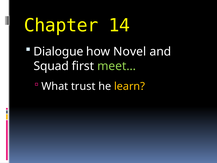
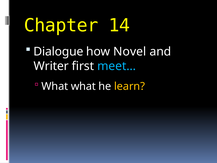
Squad: Squad -> Writer (51, 66)
meet… colour: light green -> light blue (117, 66)
What trust: trust -> what (83, 86)
